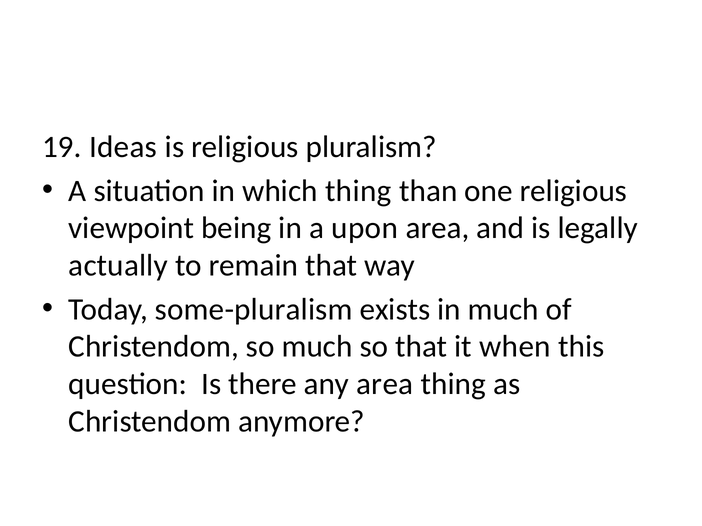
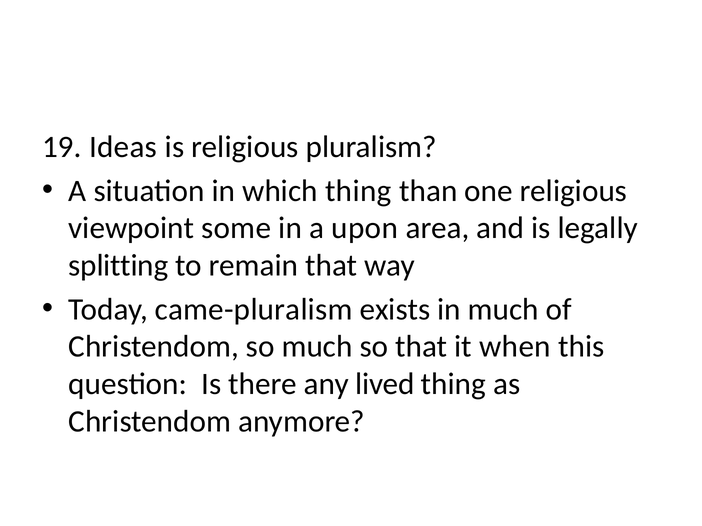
being: being -> some (236, 228)
actually: actually -> splitting (118, 266)
some-pluralism: some-pluralism -> came-pluralism (254, 310)
any area: area -> lived (385, 384)
